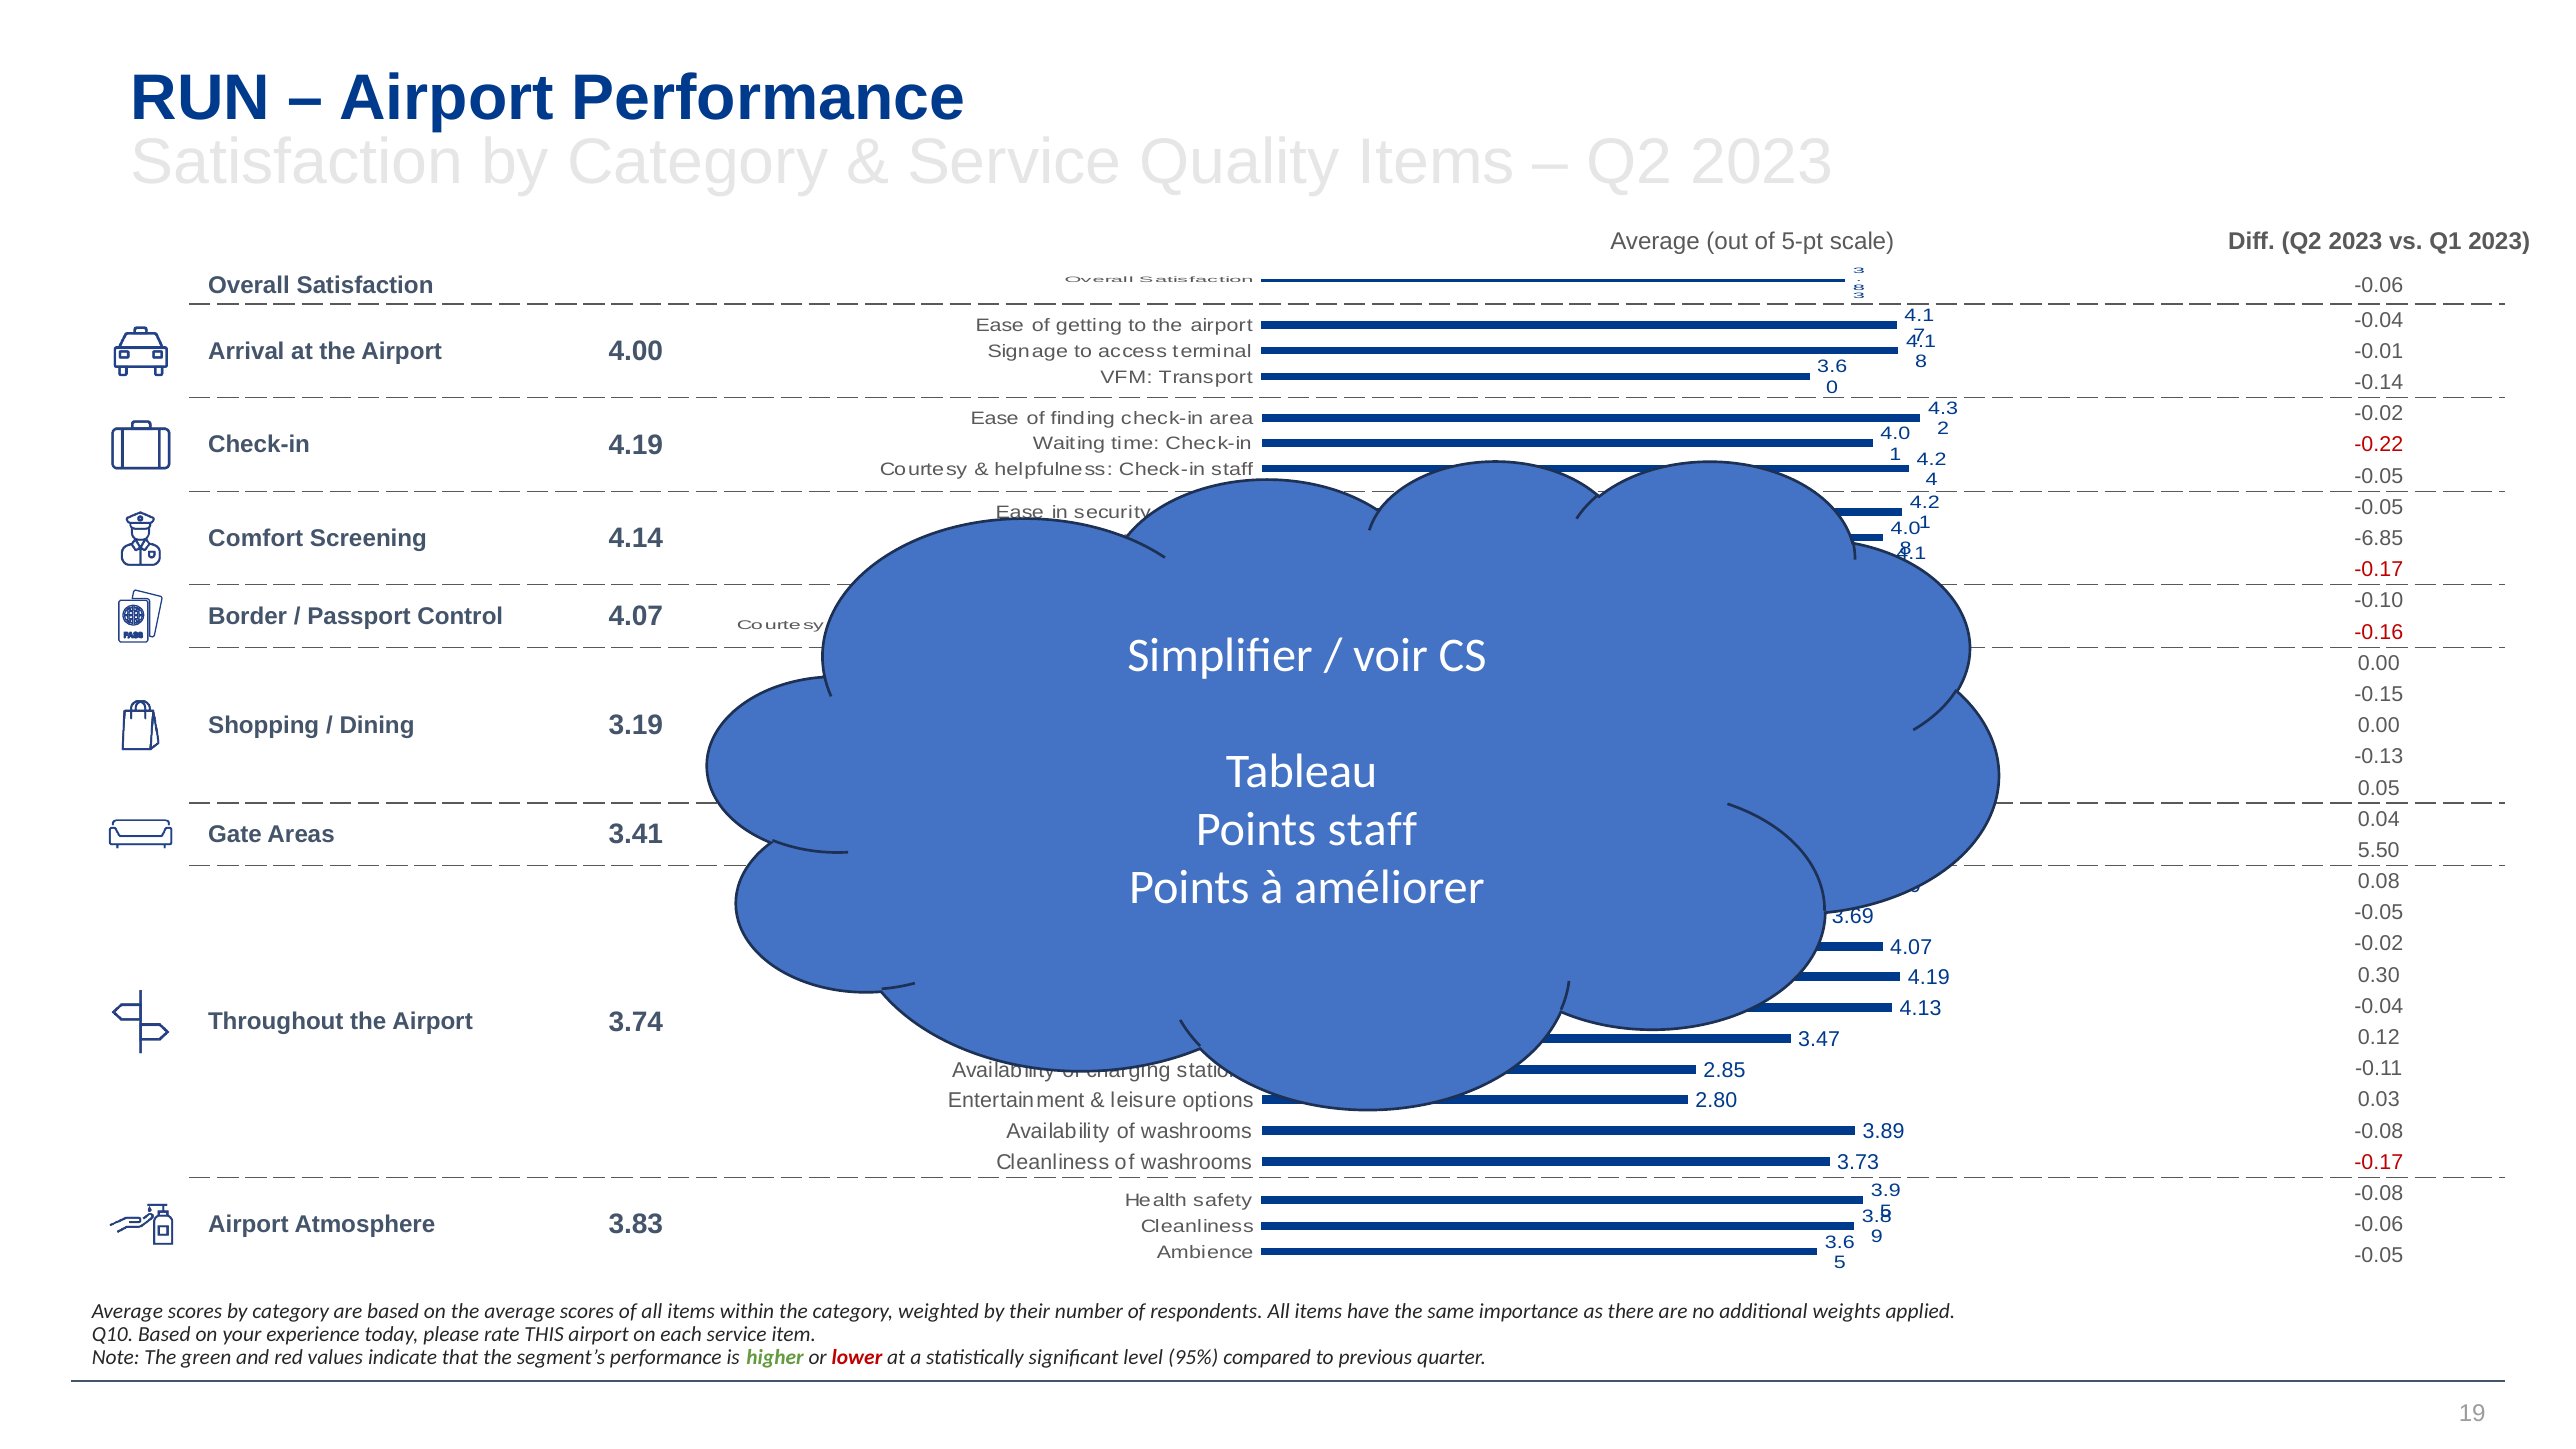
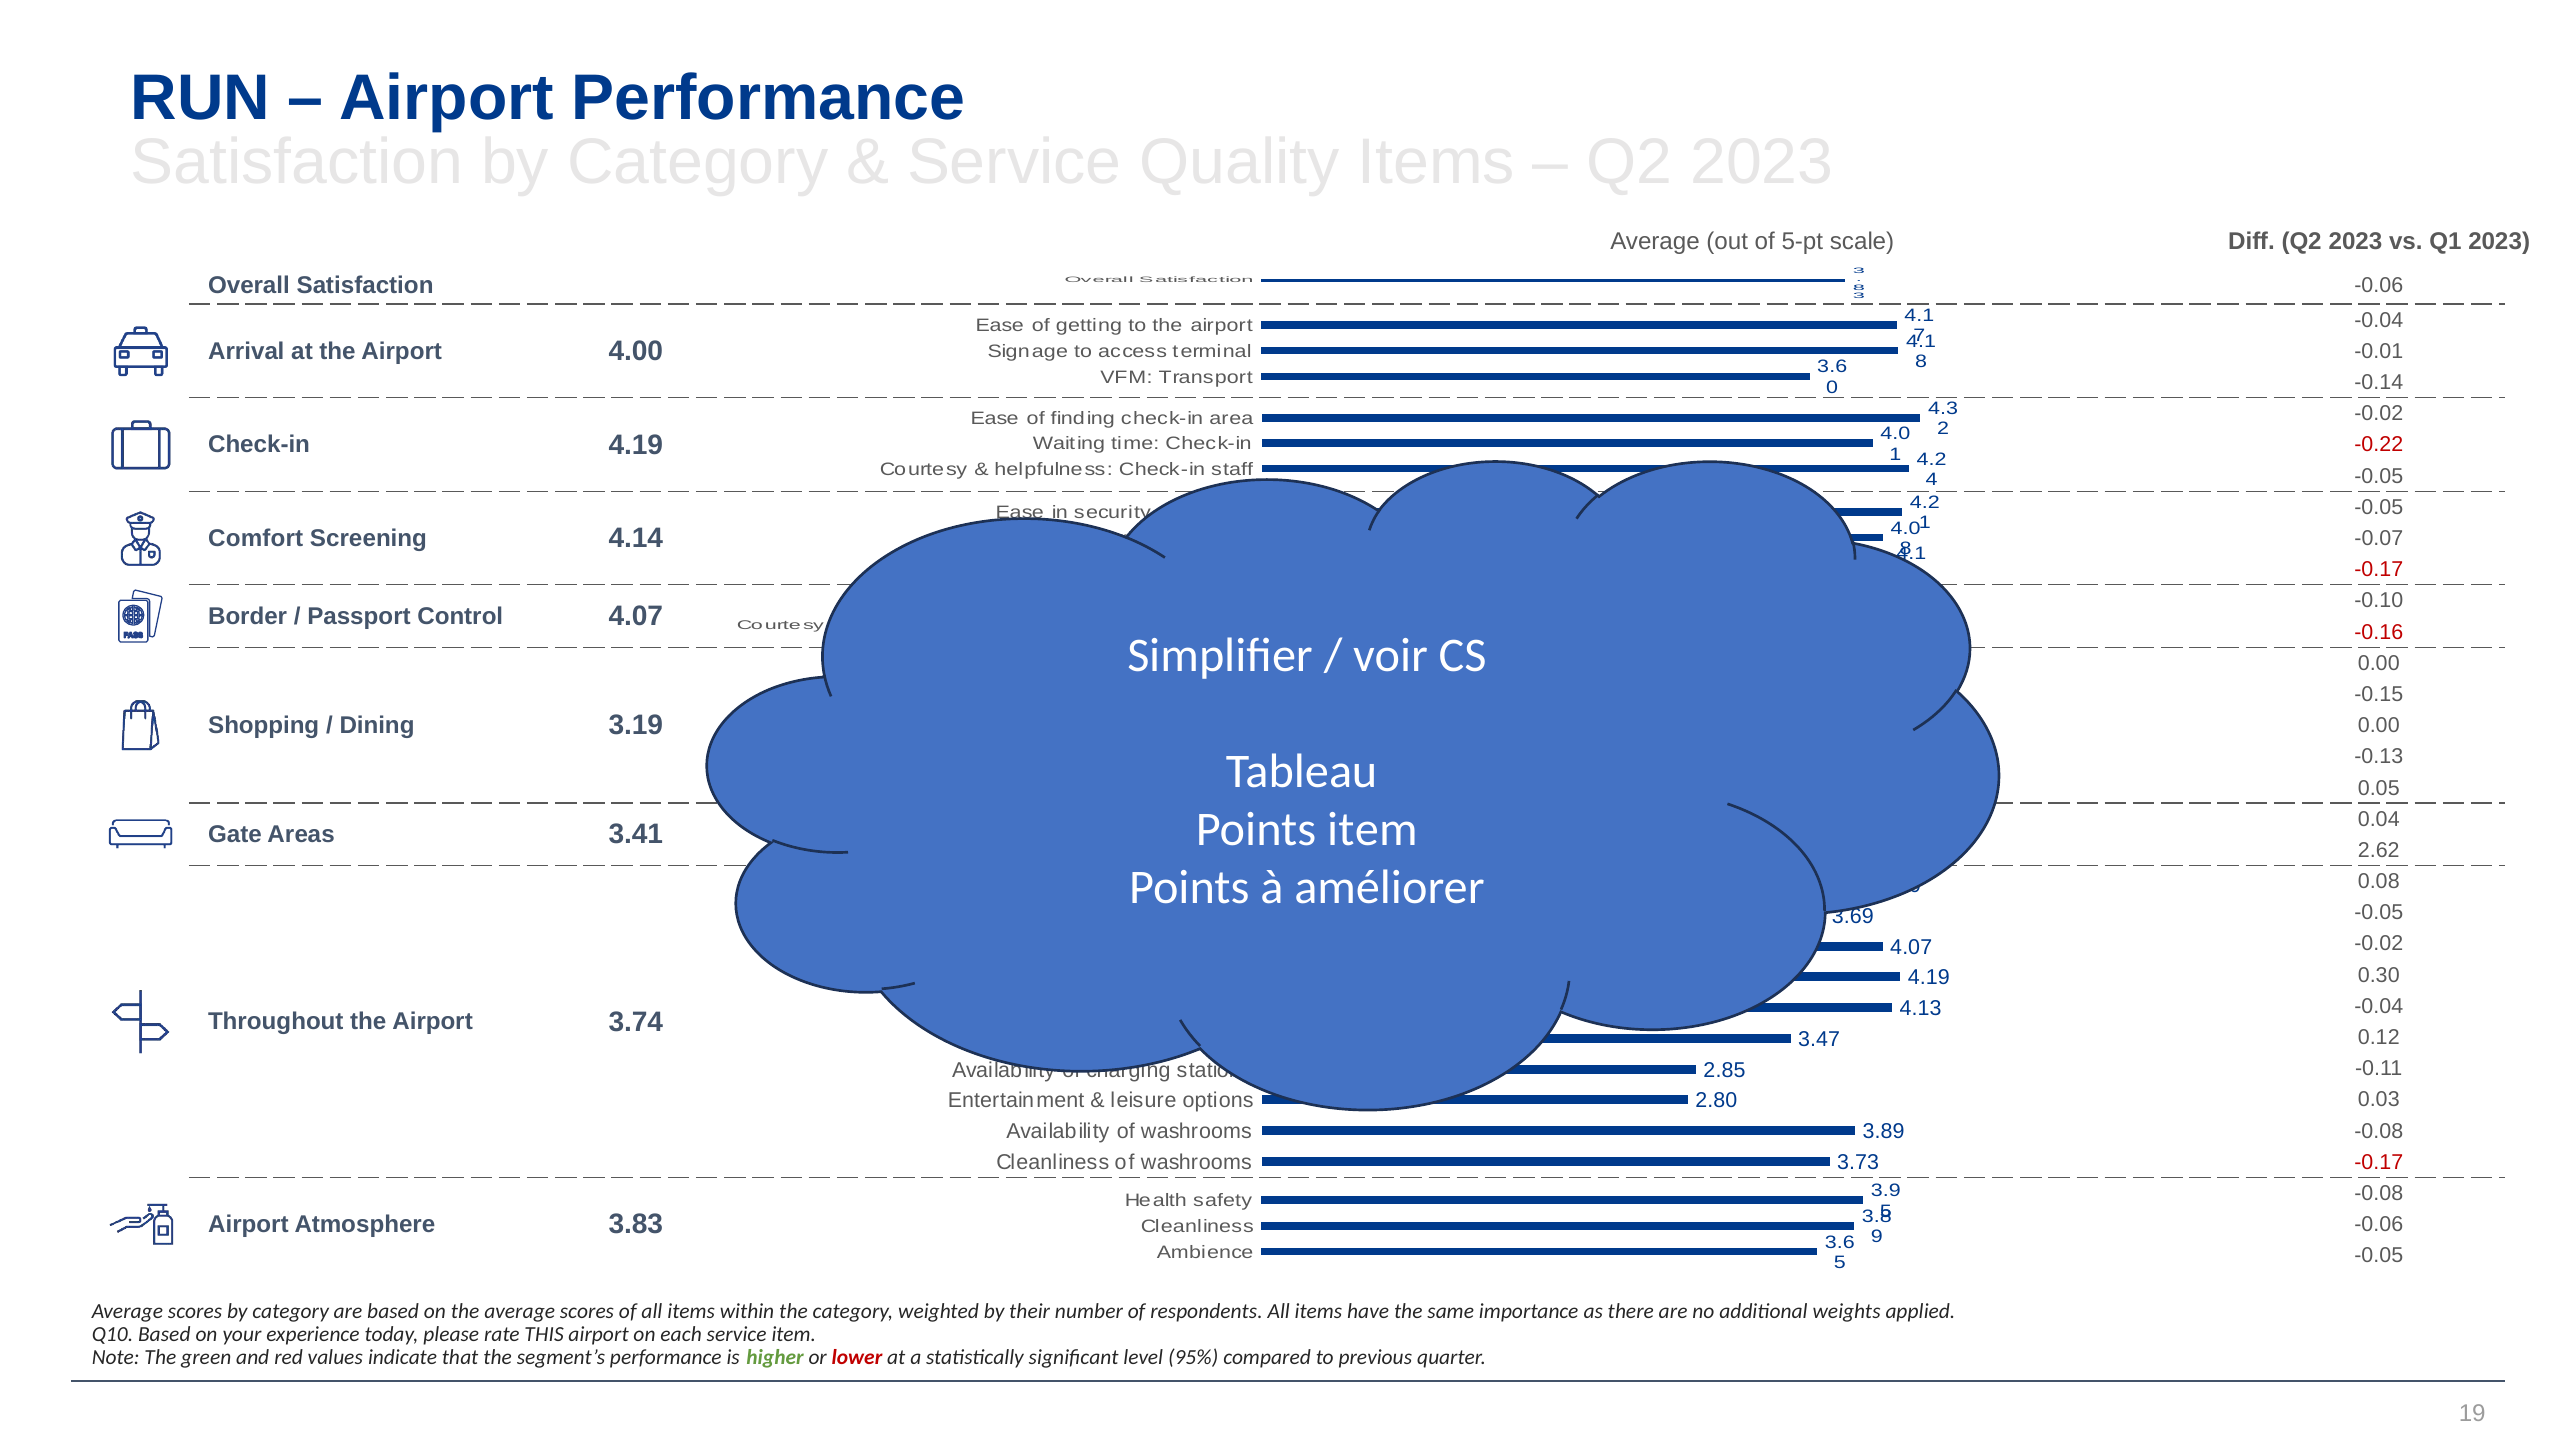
-6.85: -6.85 -> -0.07 (2379, 538)
staff: staff -> item (1372, 830)
5.50: 5.50 -> 2.62 (2379, 850)
